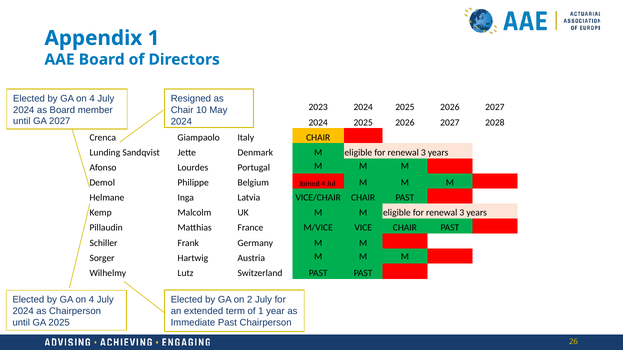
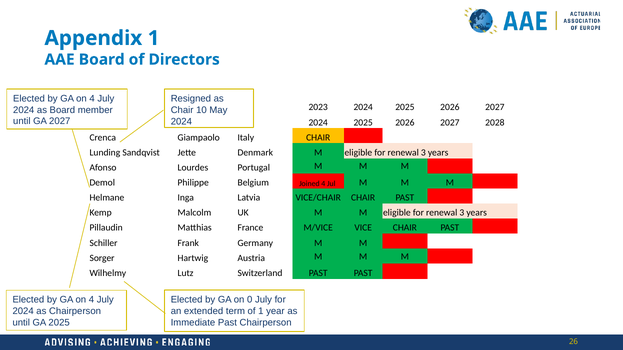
2: 2 -> 0 (250, 300)
